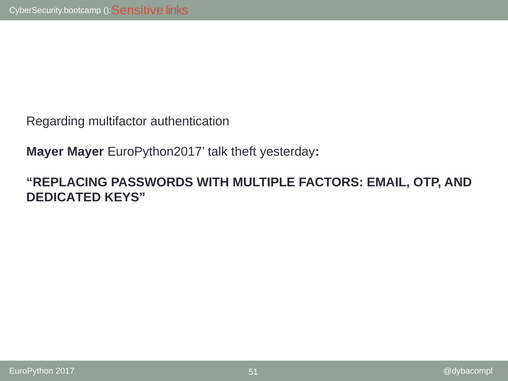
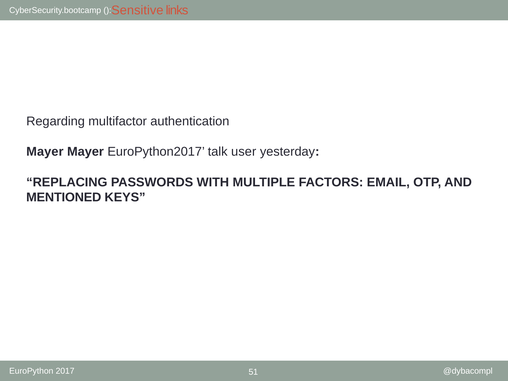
theft: theft -> user (244, 152)
DEDICATED: DEDICATED -> MENTIONED (64, 197)
